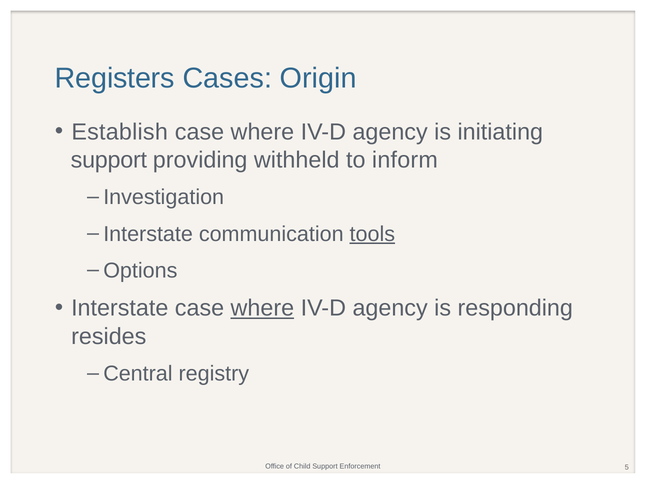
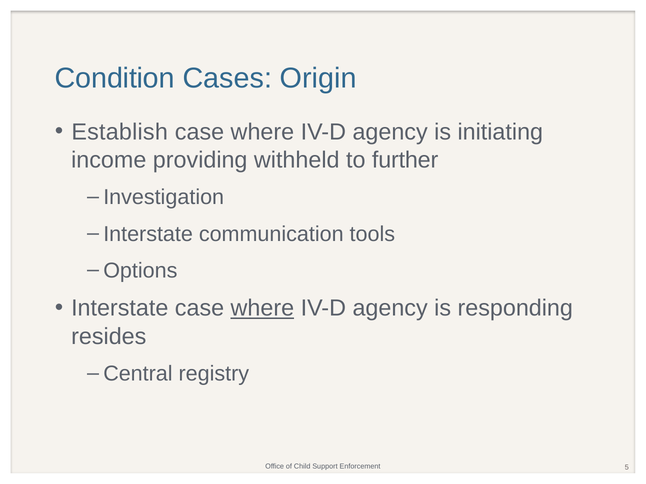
Registers: Registers -> Condition (115, 78)
support: support -> income (109, 160)
inform: inform -> further (405, 160)
tools underline: present -> none (372, 234)
